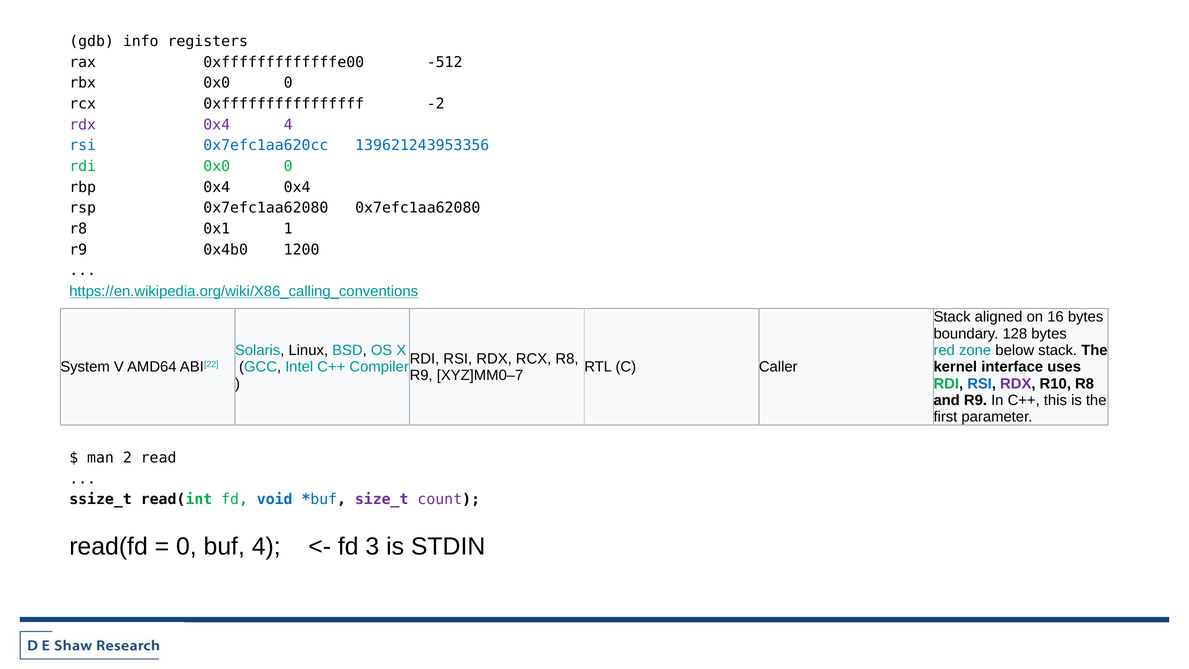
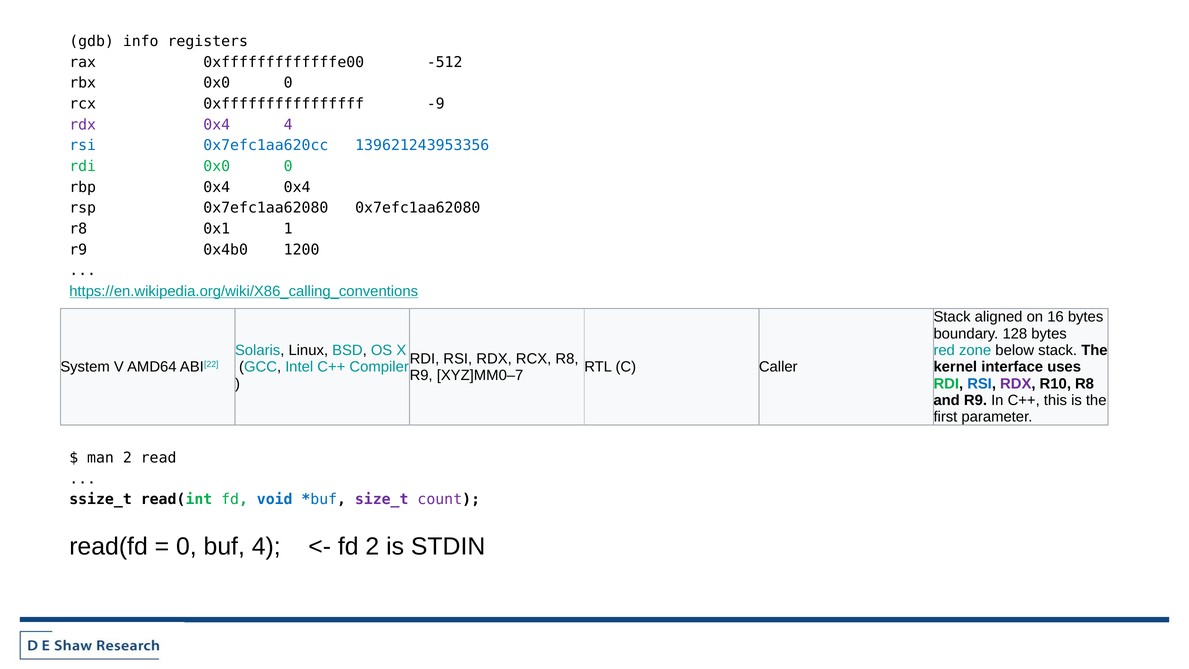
-2: -2 -> -9 (436, 104)
fd 3: 3 -> 2 (372, 547)
